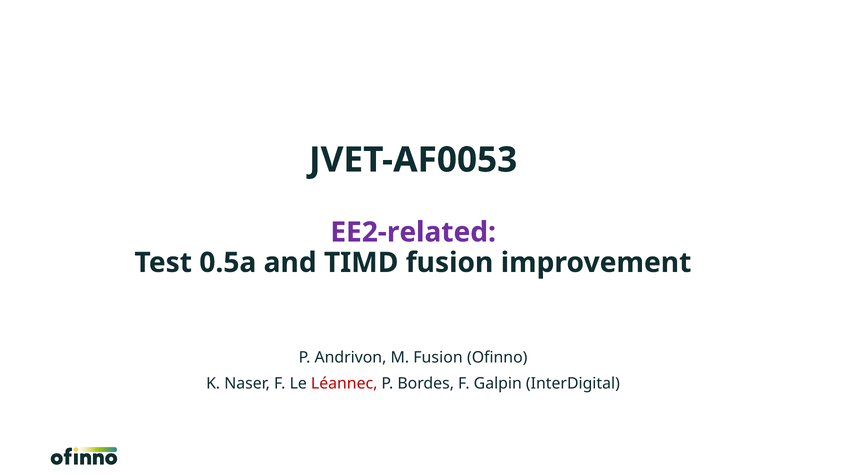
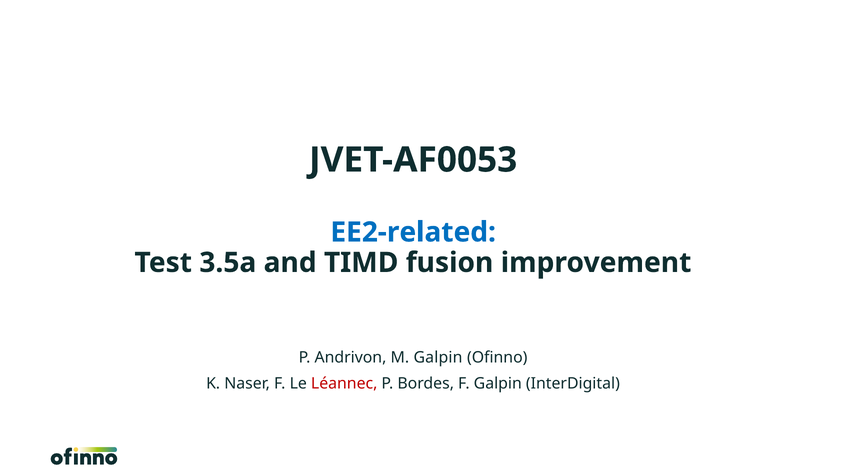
EE2-related colour: purple -> blue (413, 232)
0.5a: 0.5a -> 3.5a (228, 263)
M Fusion: Fusion -> Galpin (438, 358)
